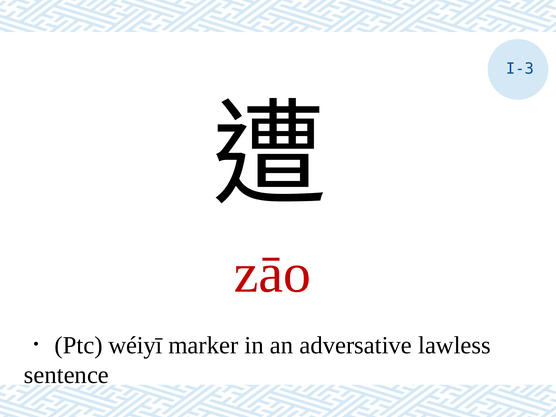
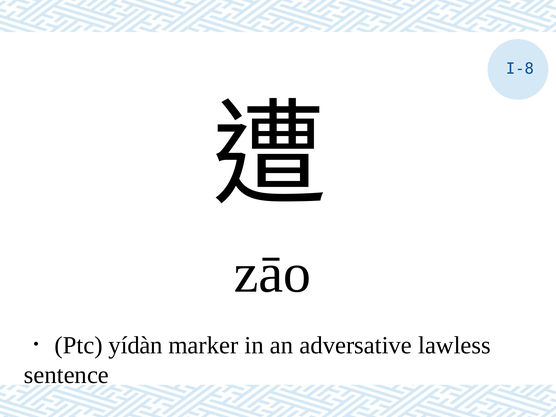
I-3: I-3 -> I-8 (520, 69)
zāo colour: red -> black (272, 274)
wéiyī: wéiyī -> yídàn (136, 345)
